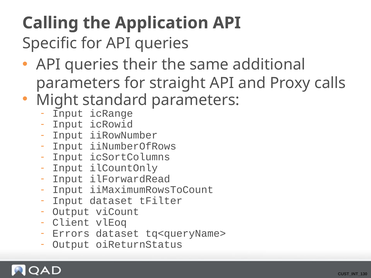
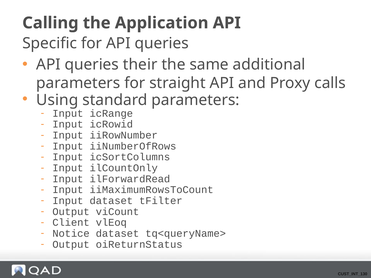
Might: Might -> Using (57, 100)
Errors: Errors -> Notice (71, 234)
